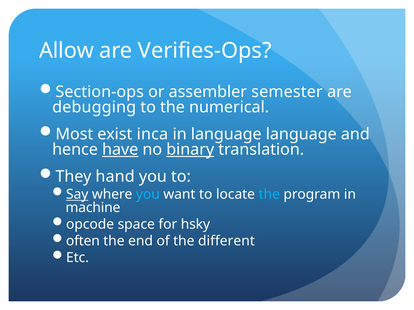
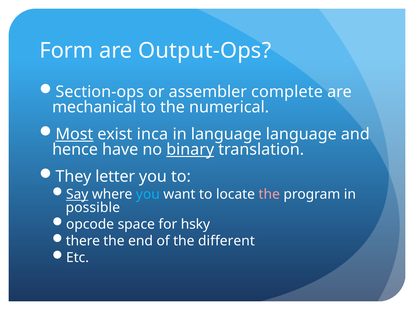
Allow: Allow -> Form (66, 51)
Verifies-Ops: Verifies-Ops -> Output-Ops (205, 51)
semester: semester -> complete (287, 92)
debugging: debugging -> mechanical (94, 107)
Most underline: none -> present (74, 134)
have underline: present -> none (120, 150)
hand: hand -> letter (115, 177)
the colour: light blue -> pink (269, 195)
machine: machine -> possible (93, 208)
often: often -> there (83, 241)
